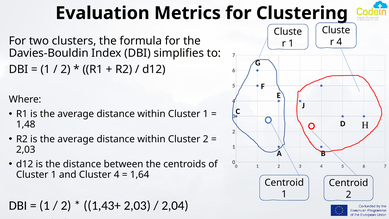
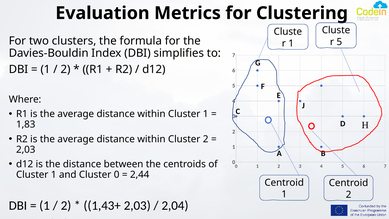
4: 4 -> 5 (339, 42)
1,48: 1,48 -> 1,83 (26, 124)
Cluster 4: 4 -> 0 (117, 175)
1,64: 1,64 -> 2,44 (140, 175)
